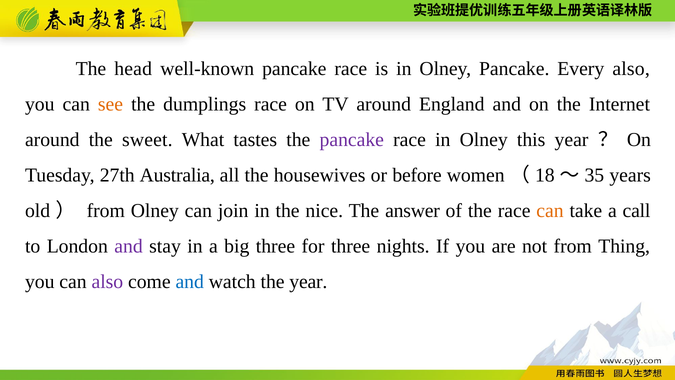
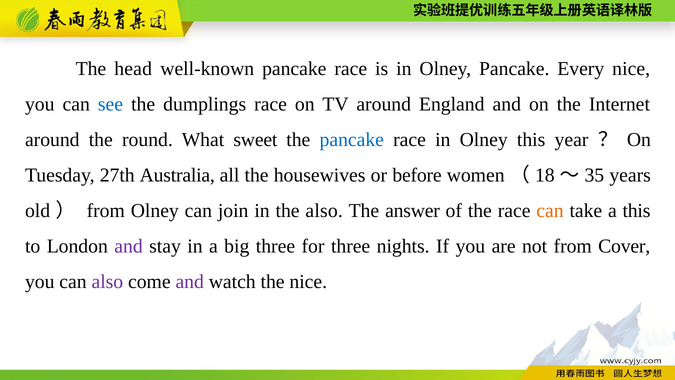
Every also: also -> nice (631, 69)
see colour: orange -> blue (111, 104)
sweet: sweet -> round (147, 140)
tastes: tastes -> sweet (255, 140)
pancake colour: purple -> blue (352, 140)
the nice: nice -> also (324, 211)
a call: call -> this (637, 211)
Thing: Thing -> Cover (624, 246)
and colour: blue -> purple (190, 282)
the year: year -> nice (308, 282)
